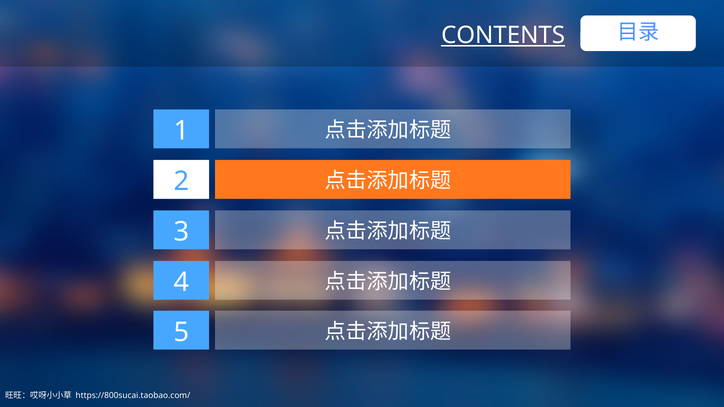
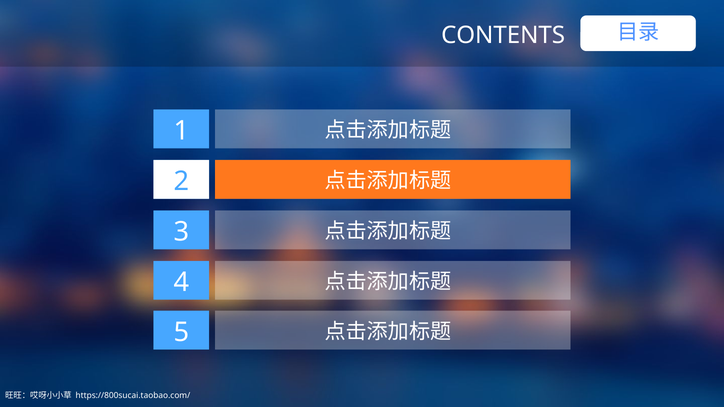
CONTENTS underline: present -> none (503, 35)
